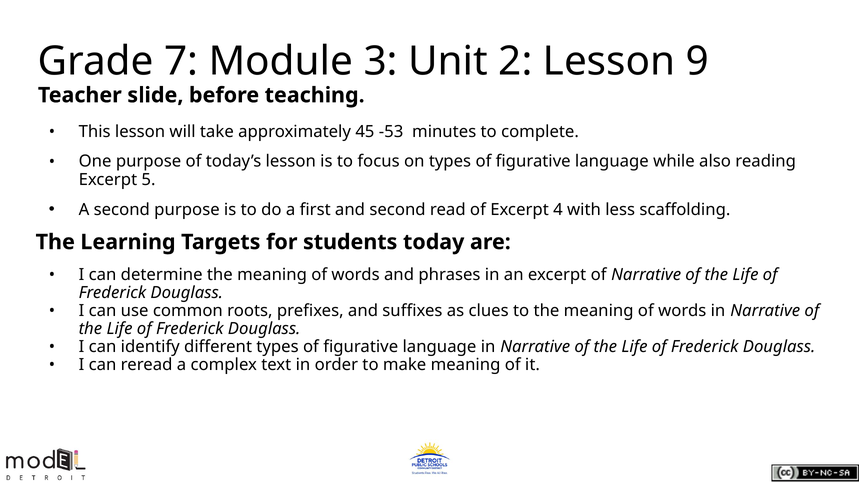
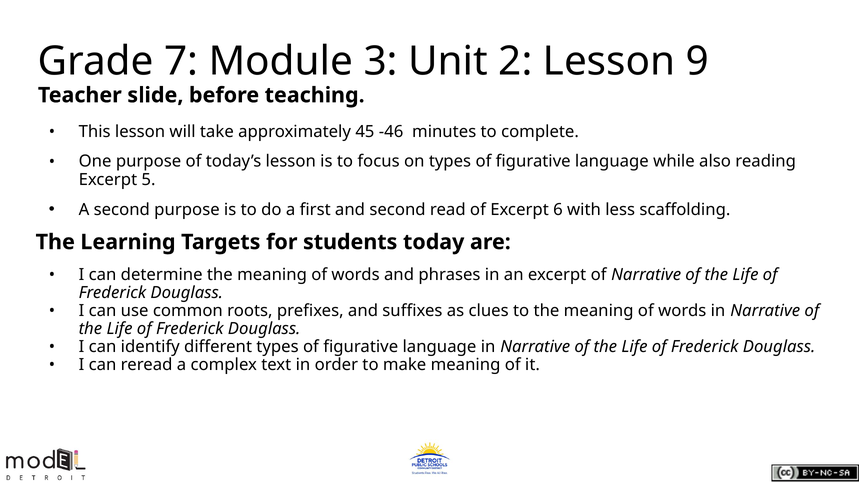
-53: -53 -> -46 (391, 132)
4: 4 -> 6 (558, 210)
